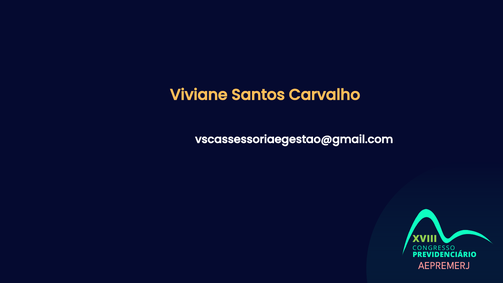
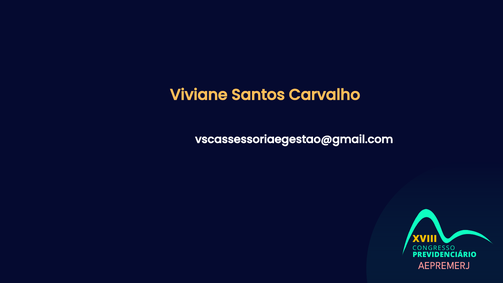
XVIII colour: light green -> yellow (425, 239)
